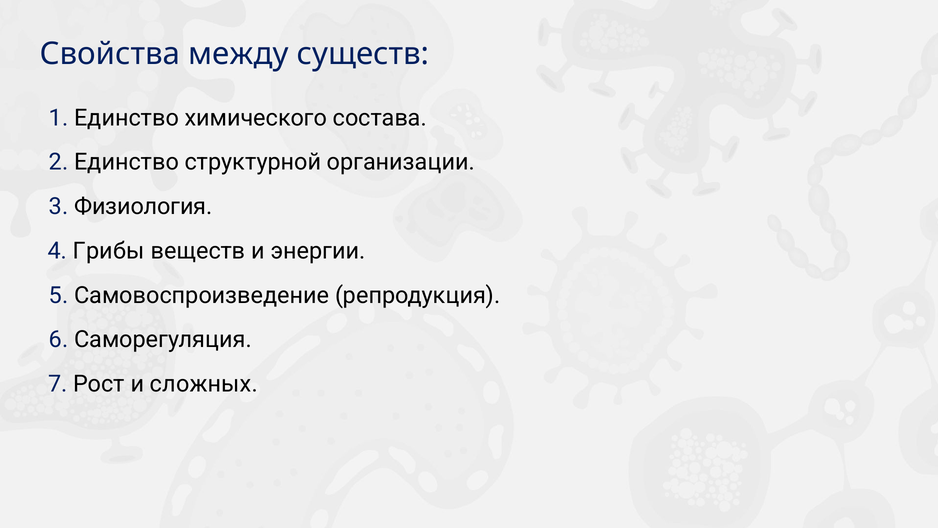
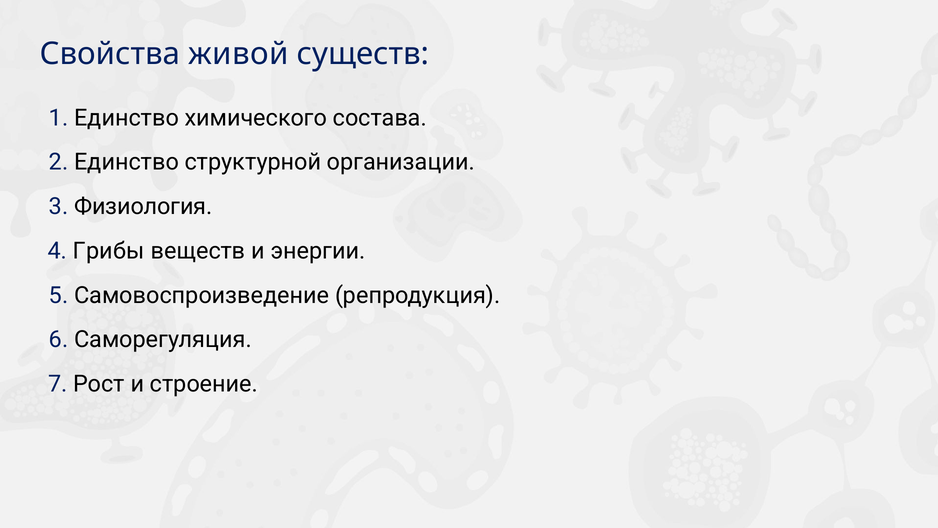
между: между -> живой (238, 54)
сложных: сложных -> строение (204, 384)
